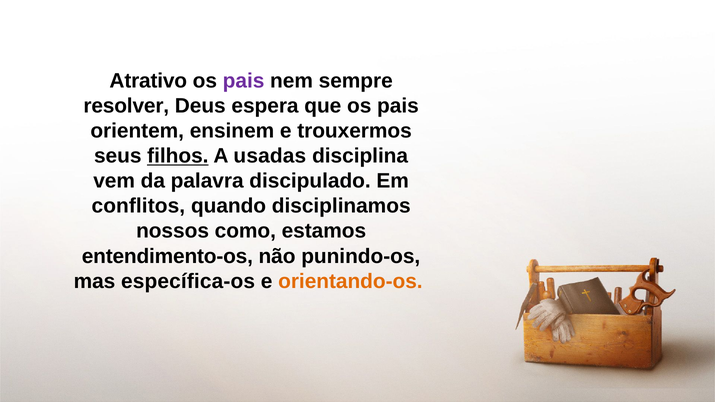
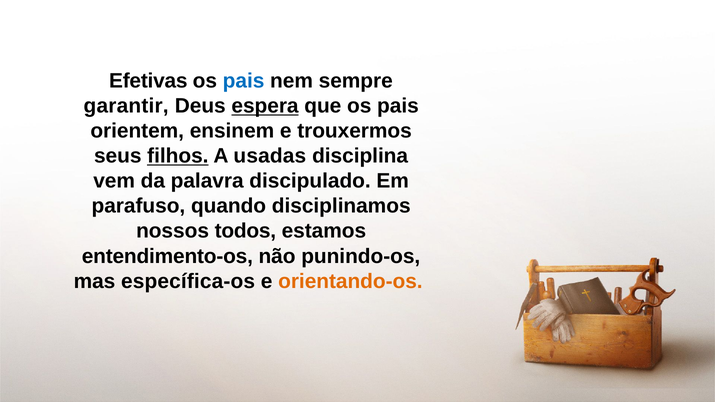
Atrativo: Atrativo -> Efetivas (148, 81)
pais colour: purple -> blue (244, 81)
resolver: resolver -> garantir (126, 106)
espera underline: none -> present (265, 106)
conflitos: conflitos -> parafuso (138, 206)
como: como -> todos (245, 231)
